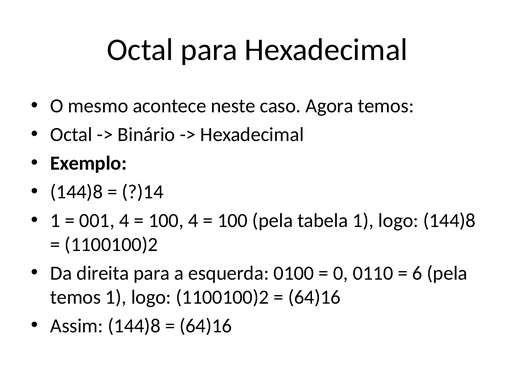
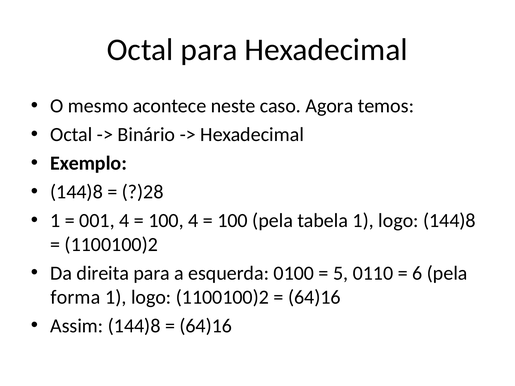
?)14: ?)14 -> ?)28 (143, 192)
0: 0 -> 5 (341, 273)
temos: temos -> forma (75, 297)
